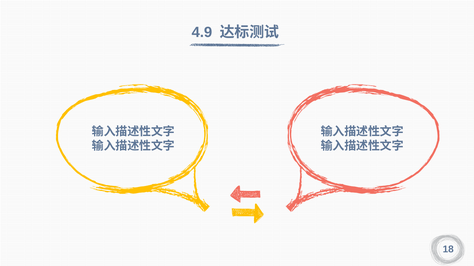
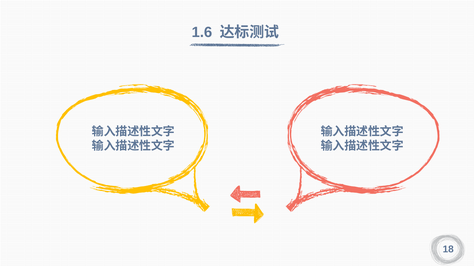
4.9: 4.9 -> 1.6 (202, 32)
